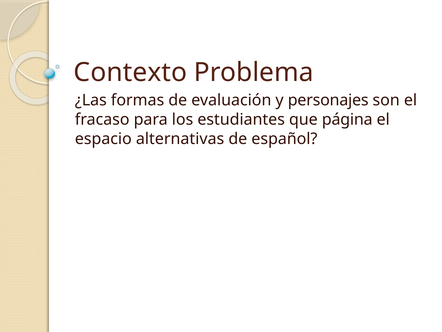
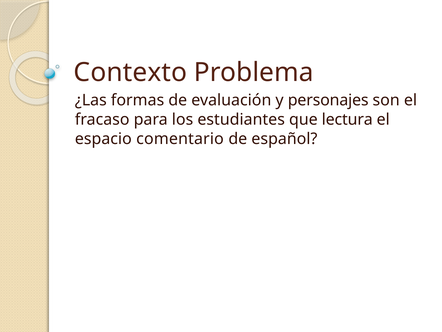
página: página -> lectura (347, 119)
alternativas: alternativas -> comentario (180, 139)
